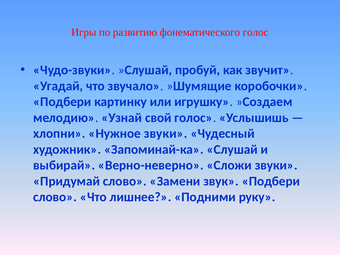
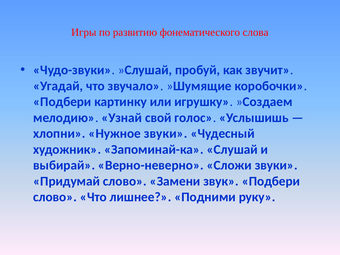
фонематического голос: голос -> слова (256, 32)
